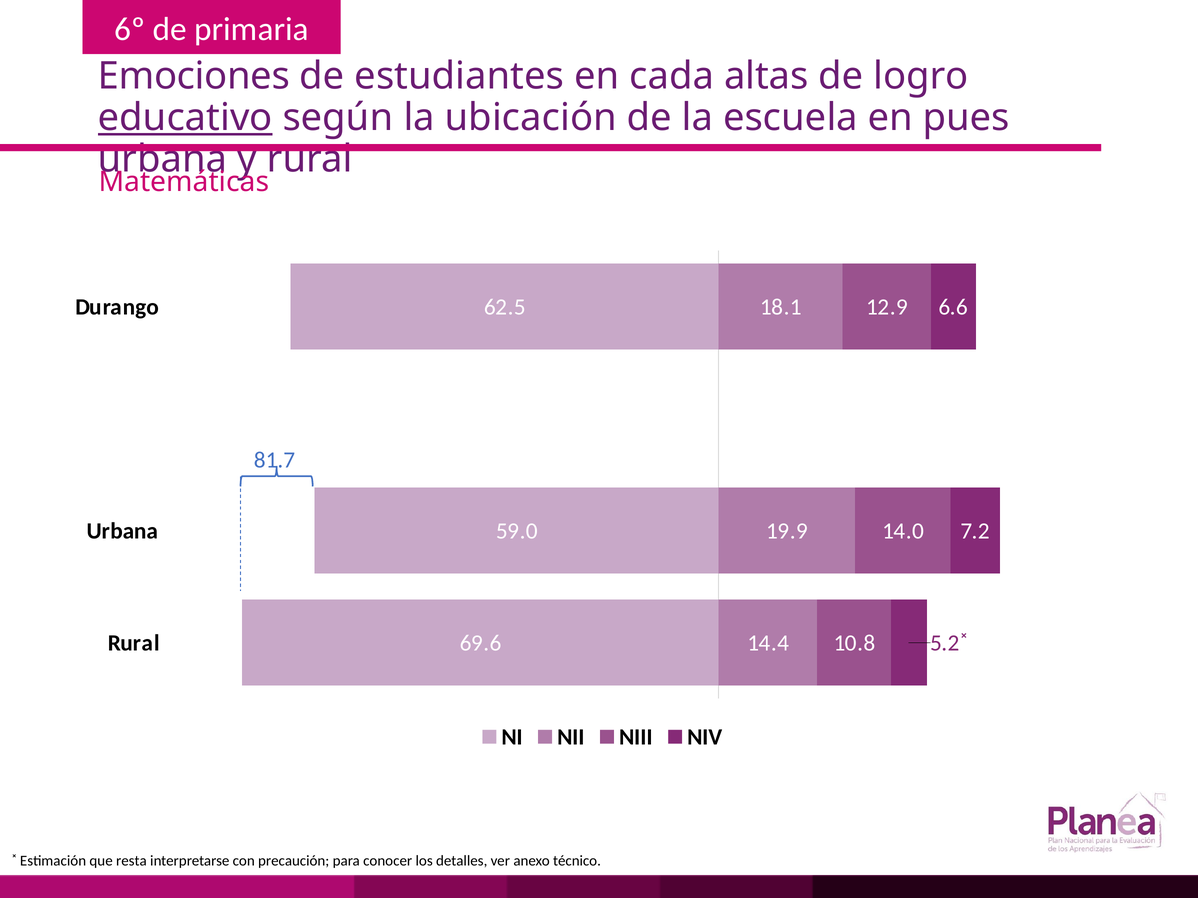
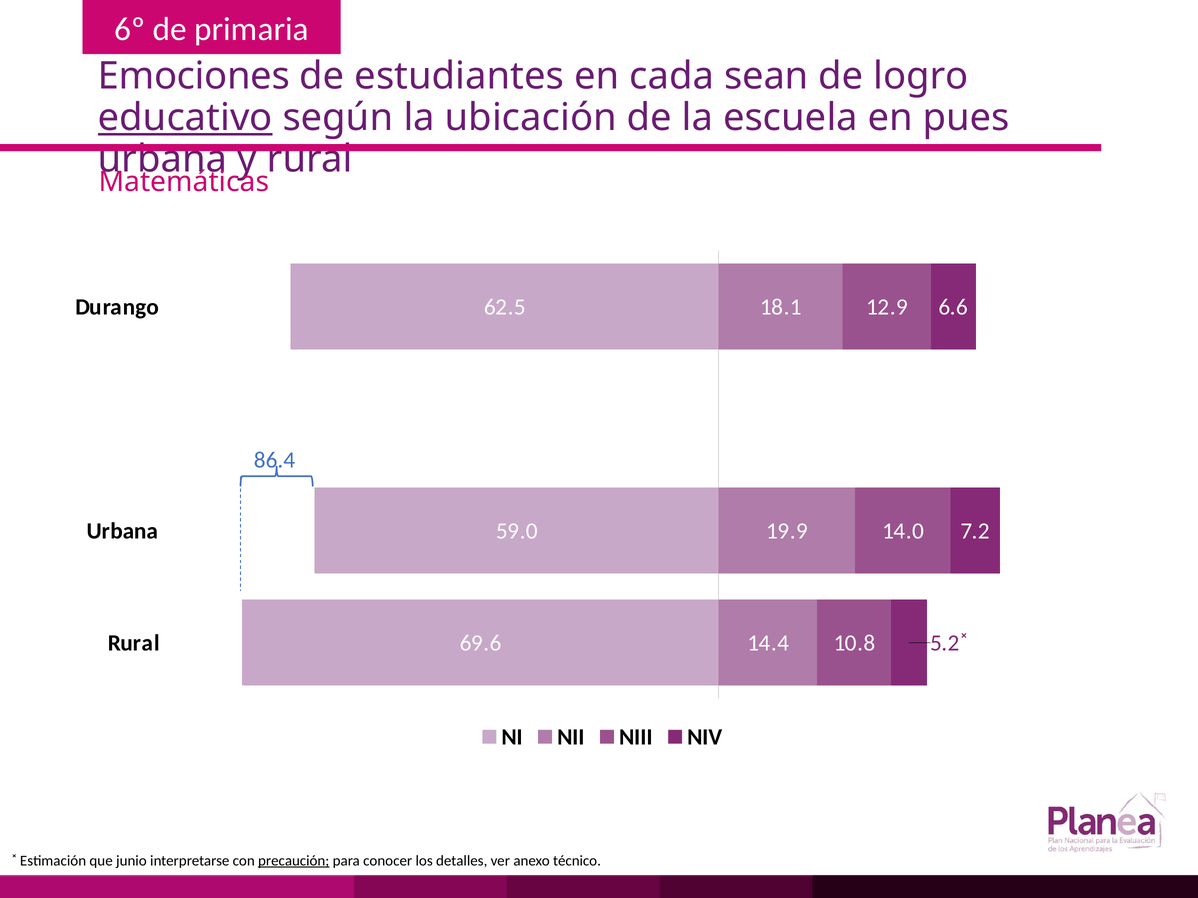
altas: altas -> sean (766, 76)
81.7: 81.7 -> 86.4 (274, 461)
resta: resta -> junio (131, 861)
precaución underline: none -> present (294, 861)
